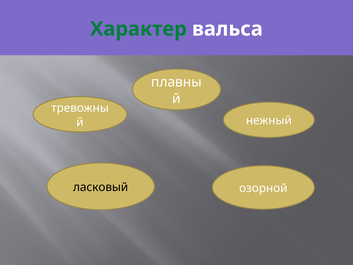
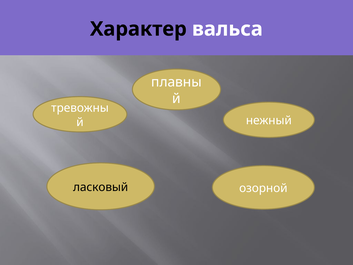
Характер colour: green -> black (138, 29)
